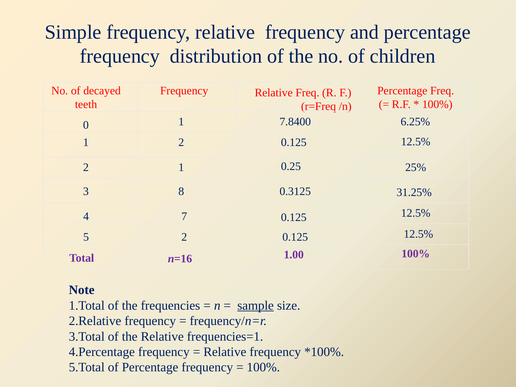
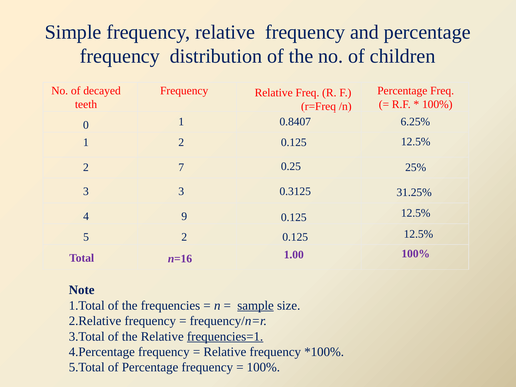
7.8400: 7.8400 -> 0.8407 (295, 122)
2 1: 1 -> 7 (181, 167)
3 8: 8 -> 3 (181, 191)
7: 7 -> 9 (184, 216)
frequencies=1 underline: none -> present (225, 336)
